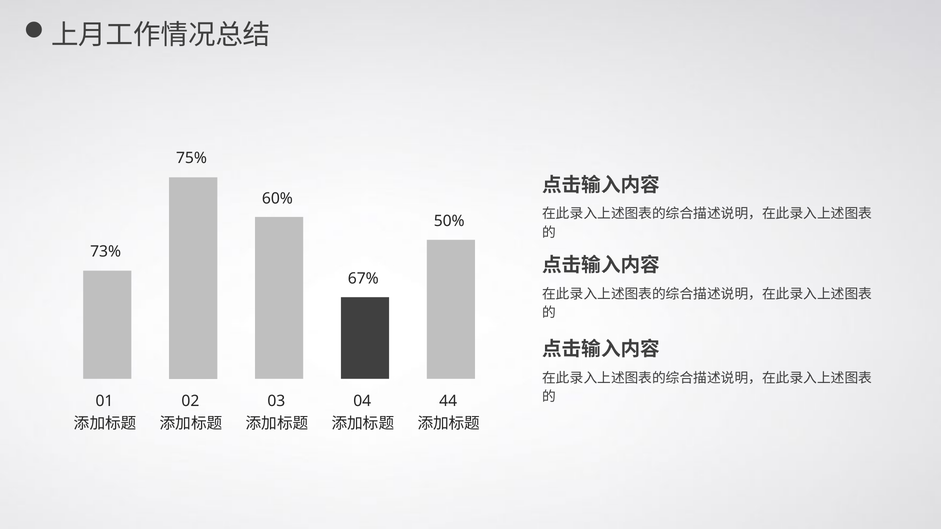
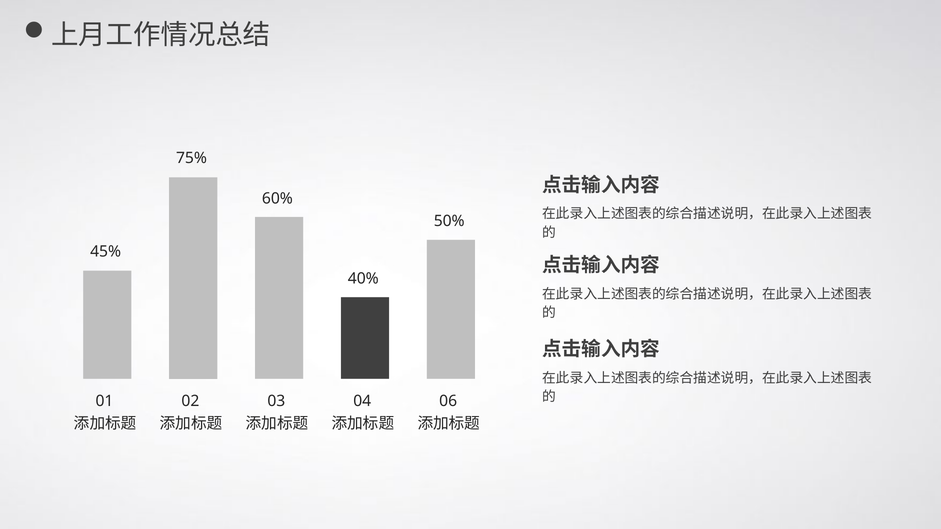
73%: 73% -> 45% (106, 252)
67%: 67% -> 40% (363, 279)
44: 44 -> 06 (448, 401)
